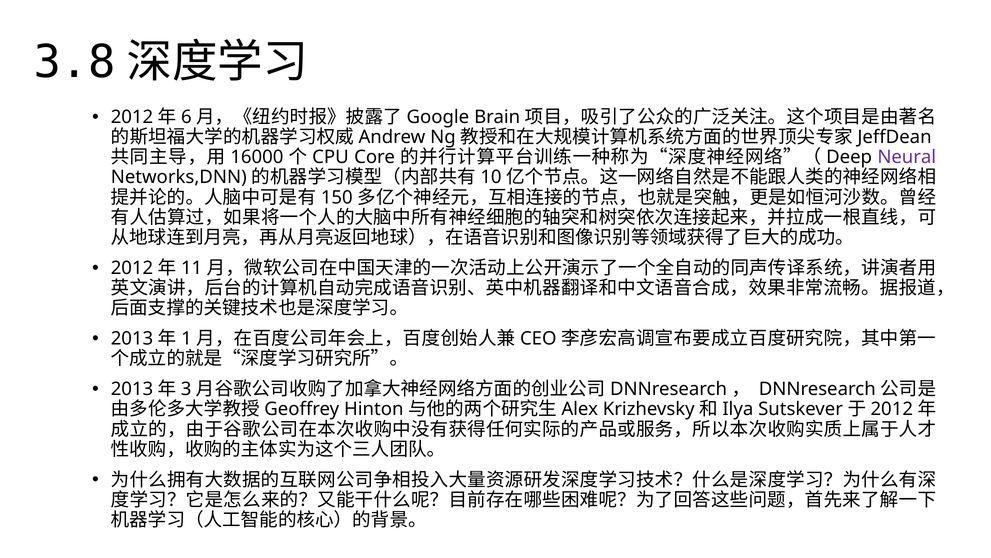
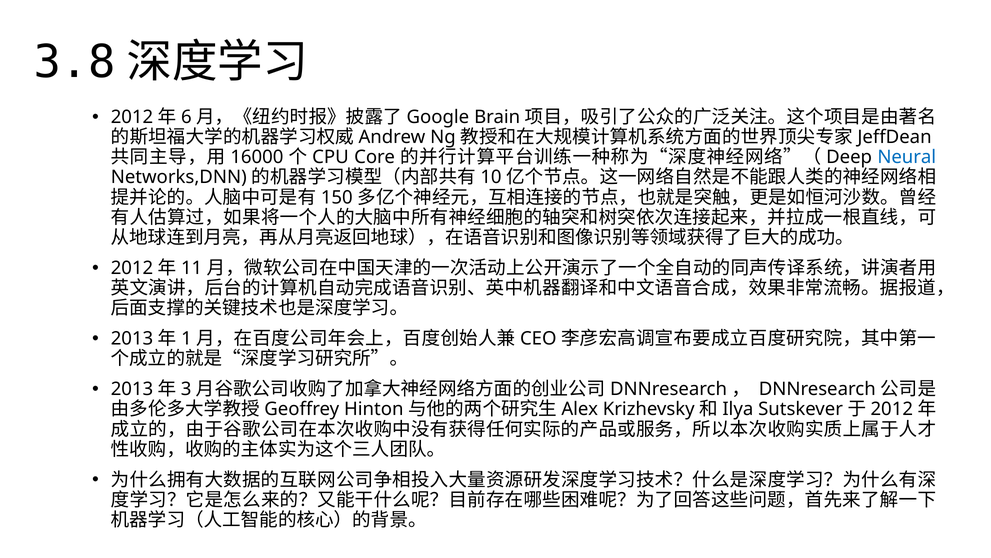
Neural colour: purple -> blue (907, 157)
